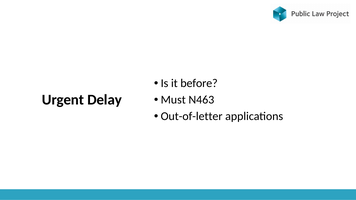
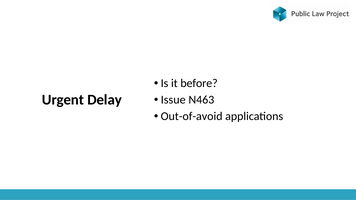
Must: Must -> Issue (173, 100)
Out-of-letter: Out-of-letter -> Out-of-avoid (192, 116)
